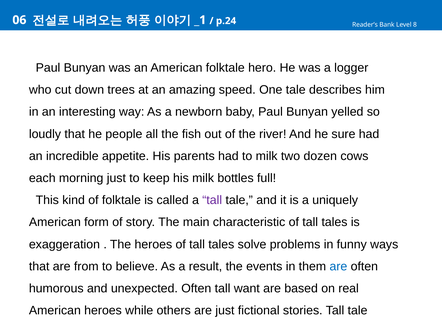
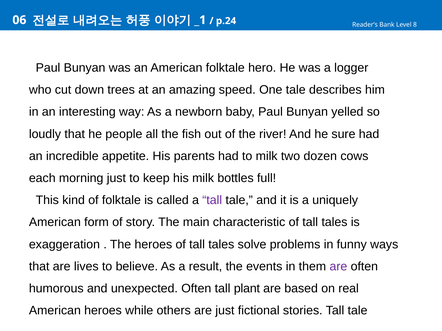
from: from -> lives (86, 267)
are colour: blue -> purple (338, 267)
want: want -> plant (247, 289)
